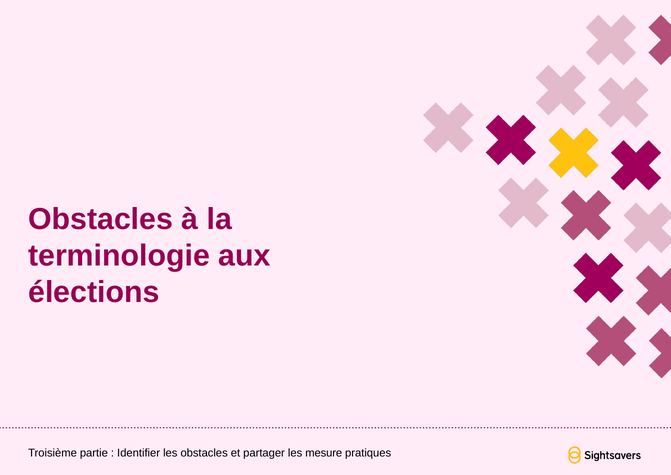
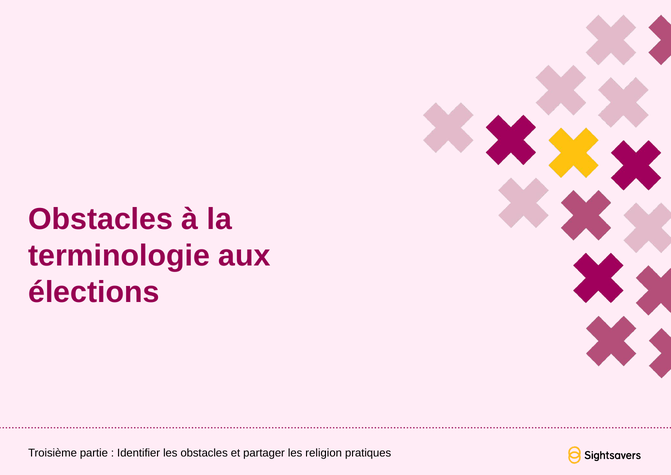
mesure: mesure -> religion (324, 453)
